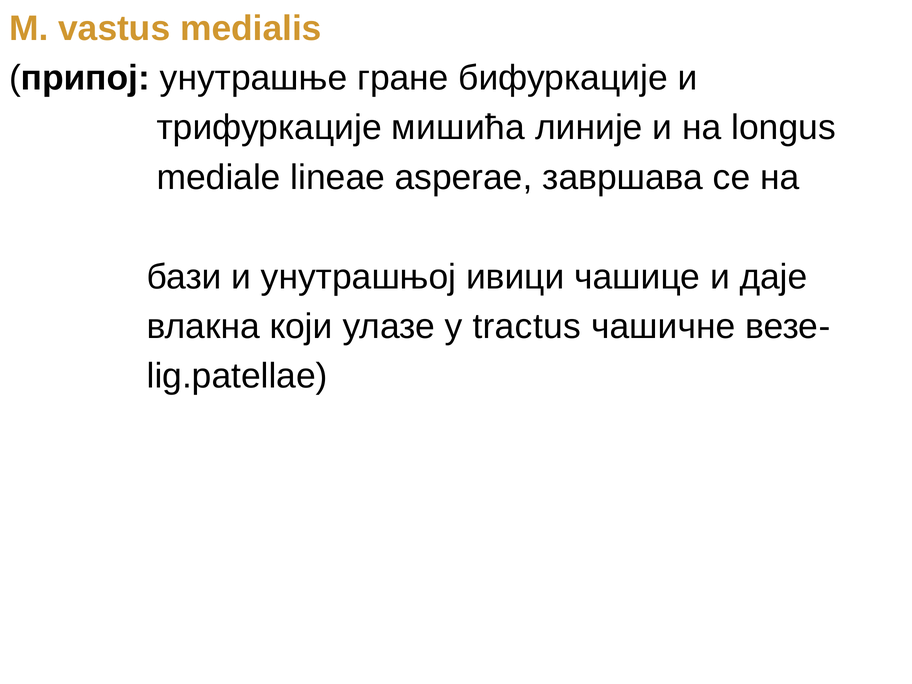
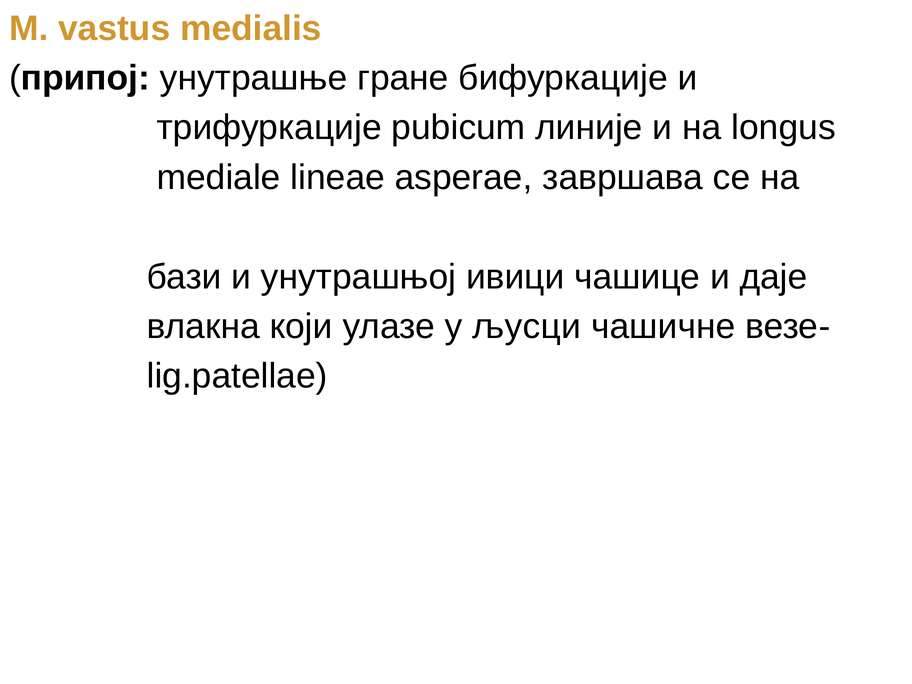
мишићa: мишићa -> pubicum (458, 128)
tractus: tractus -> љусци (527, 326)
